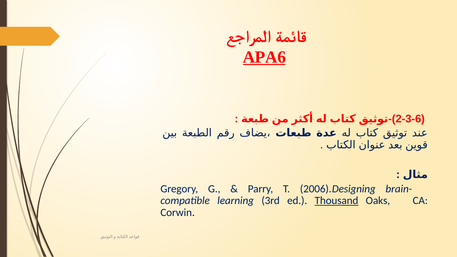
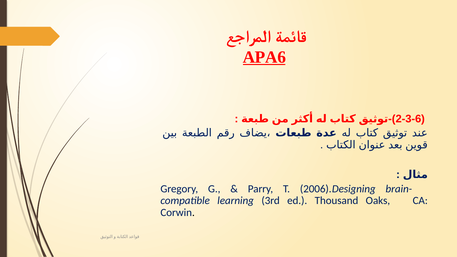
Thousand underline: present -> none (336, 201)
